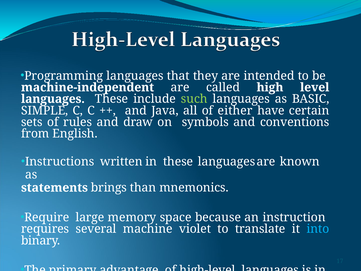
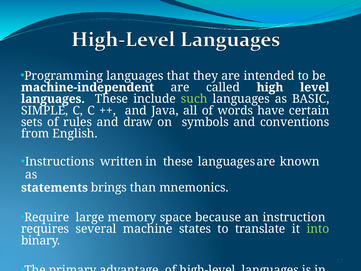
either: either -> words (235, 110)
violet: violet -> states (195, 229)
into colour: light blue -> light green (318, 229)
